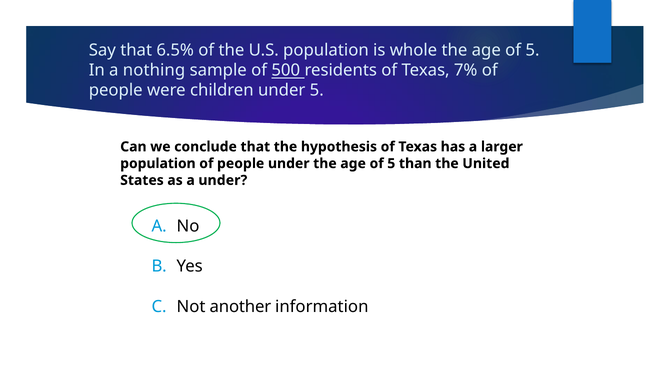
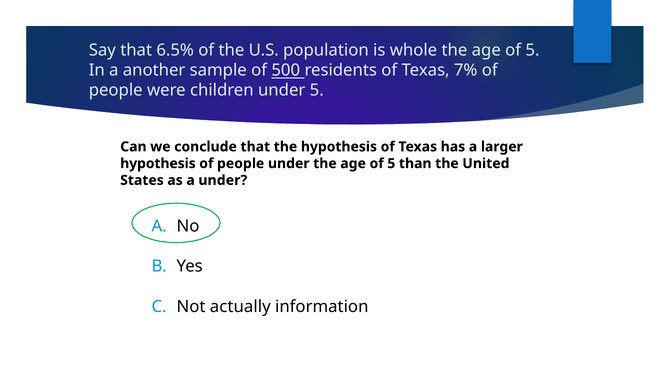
nothing: nothing -> another (154, 70)
population: population -> hypothesis (158, 163)
another: another -> actually (240, 306)
